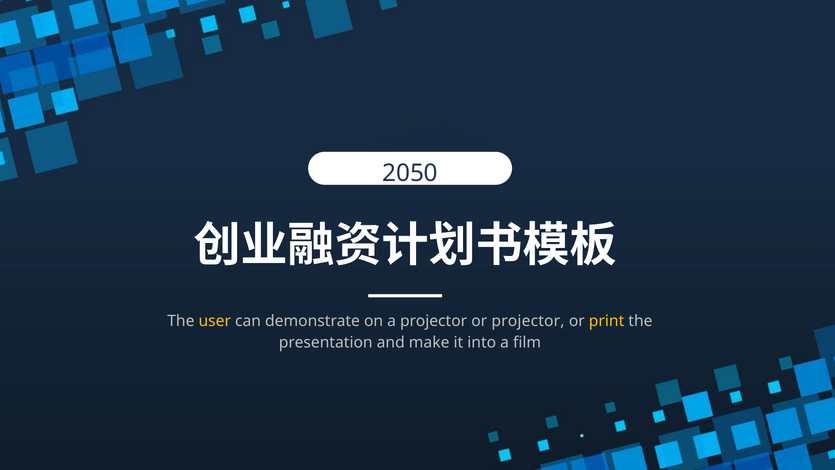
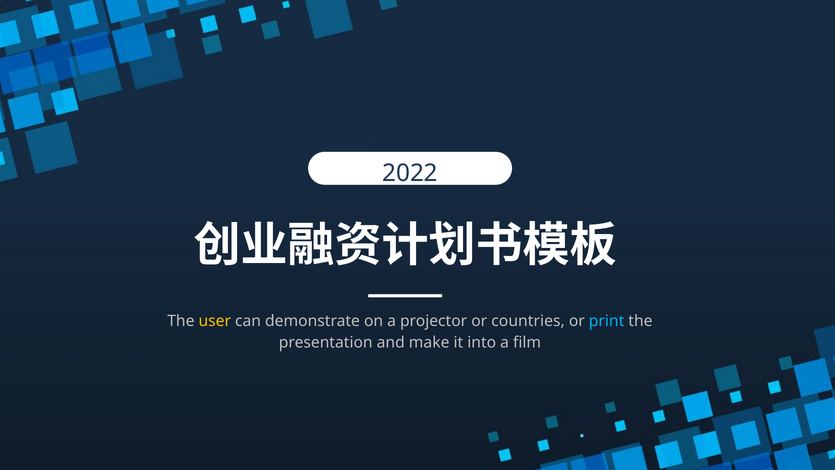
2050: 2050 -> 2022 (410, 173)
or projector: projector -> countries (528, 321)
print colour: yellow -> light blue (607, 321)
